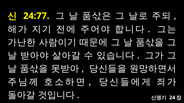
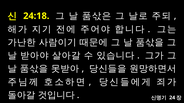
24:77: 24:77 -> 24:18 (36, 16)
